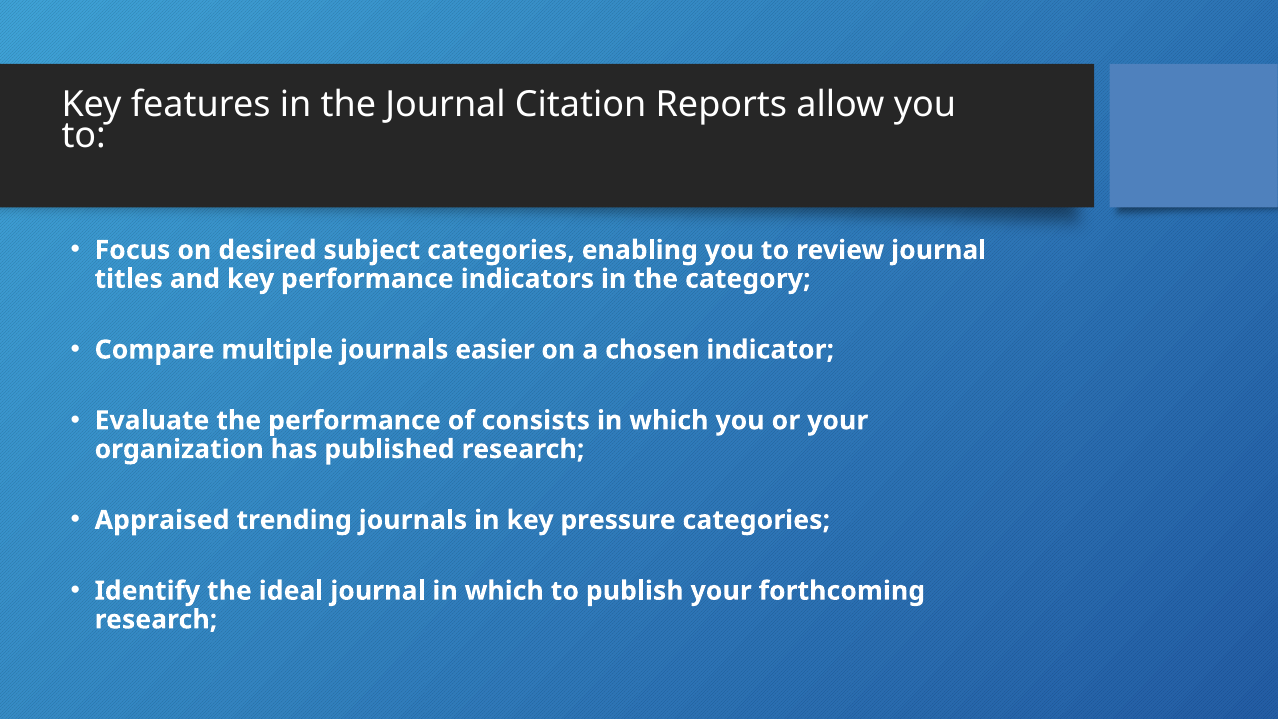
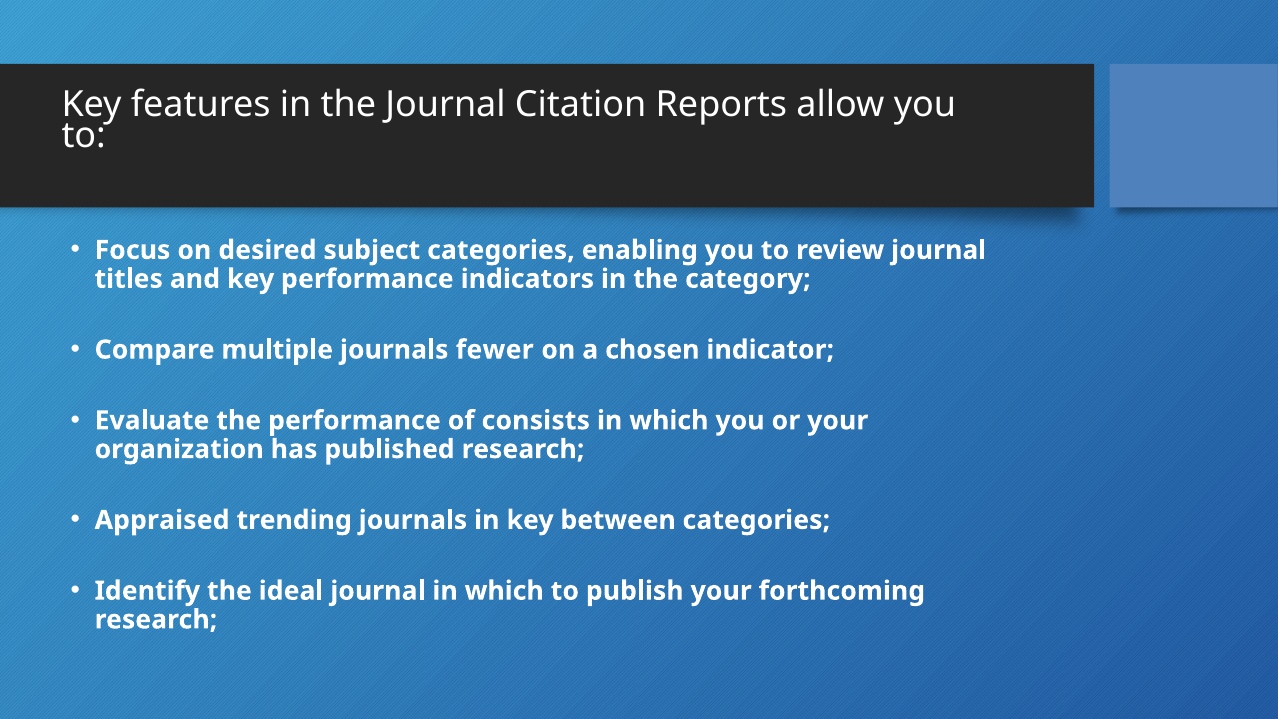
easier: easier -> fewer (495, 350)
pressure: pressure -> between (618, 520)
